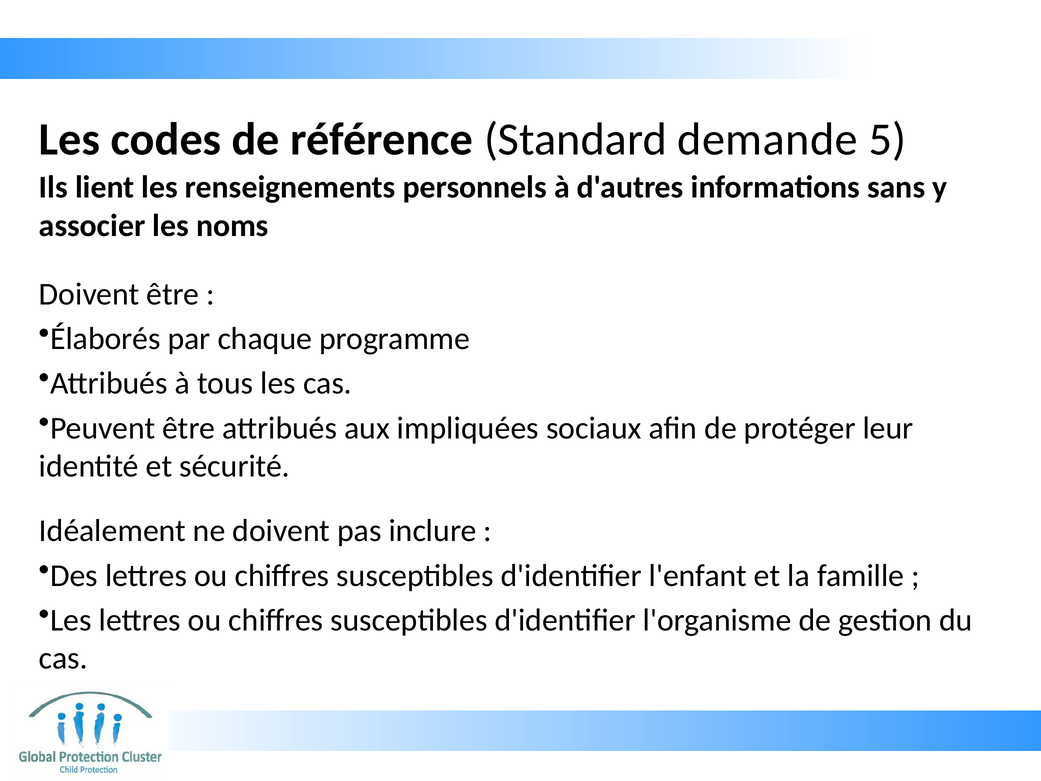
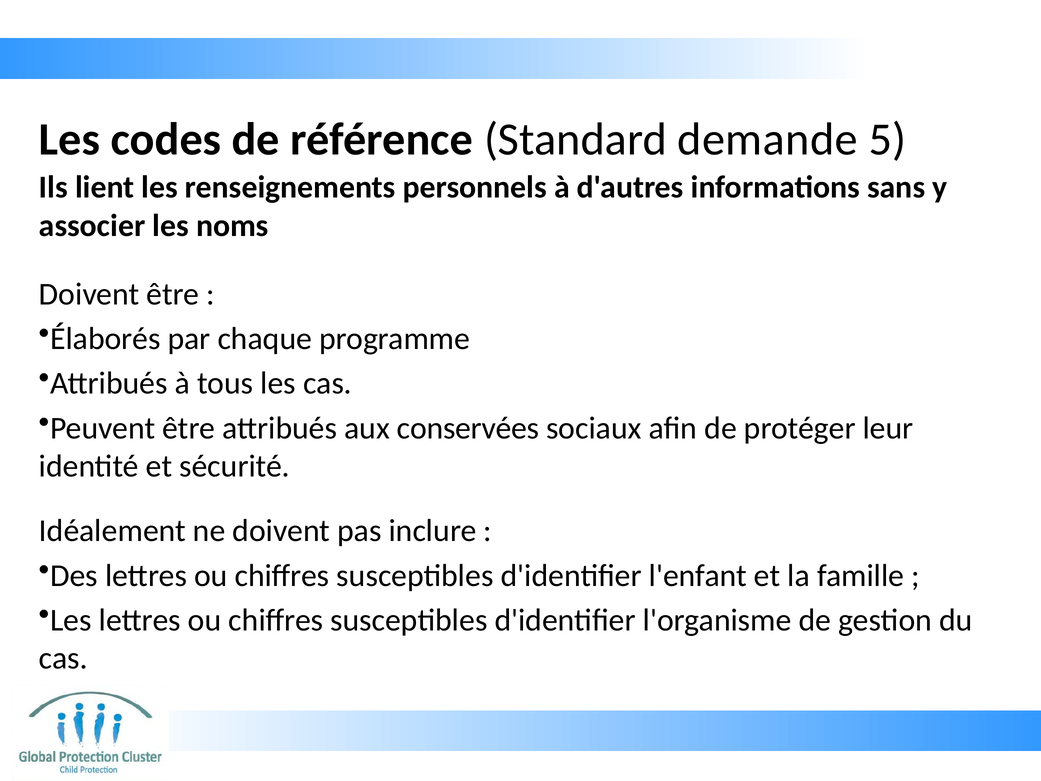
impliquées: impliquées -> conservées (468, 428)
